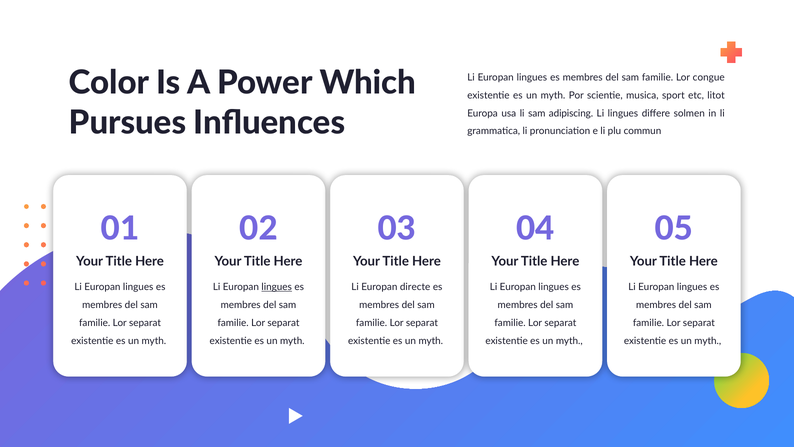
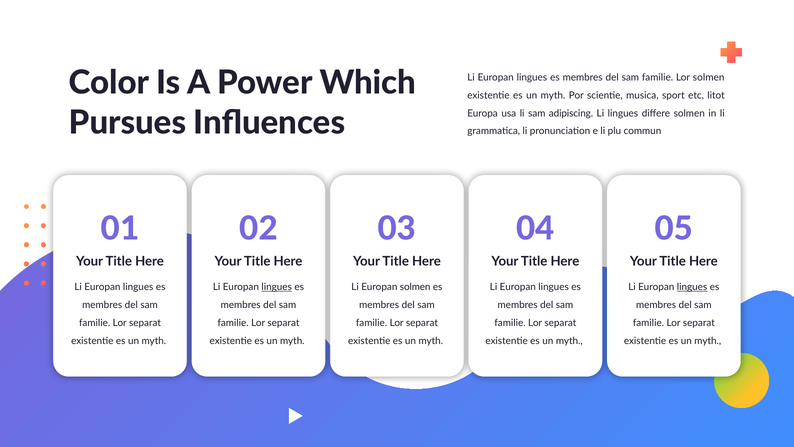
Lor congue: congue -> solmen (709, 77)
Europan directe: directe -> solmen (415, 287)
lingues underline: none -> present (692, 287)
